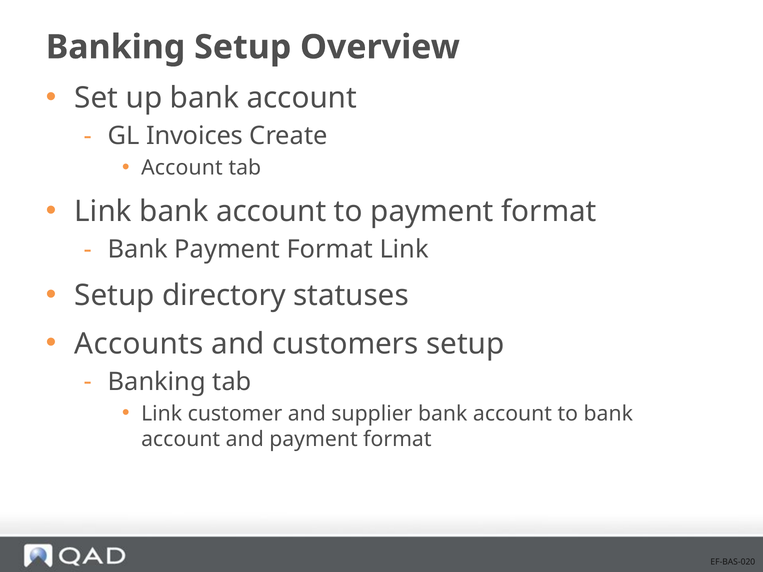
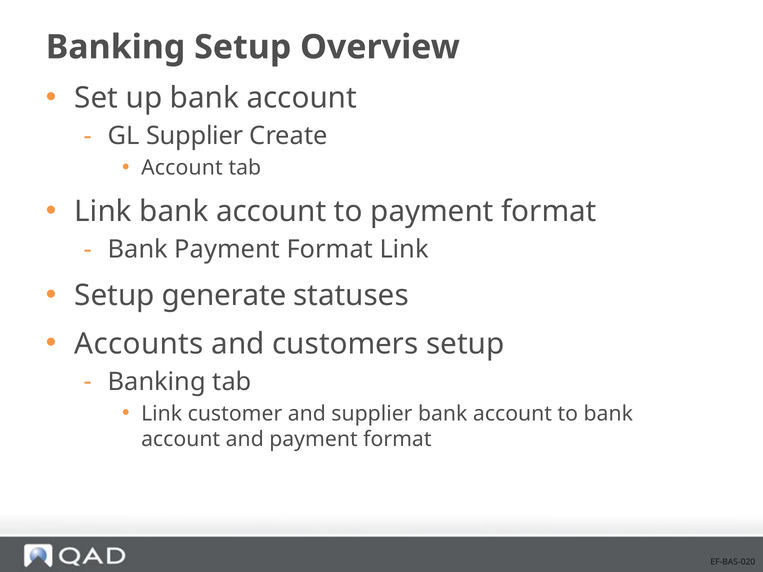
GL Invoices: Invoices -> Supplier (195, 136)
directory: directory -> generate (224, 296)
